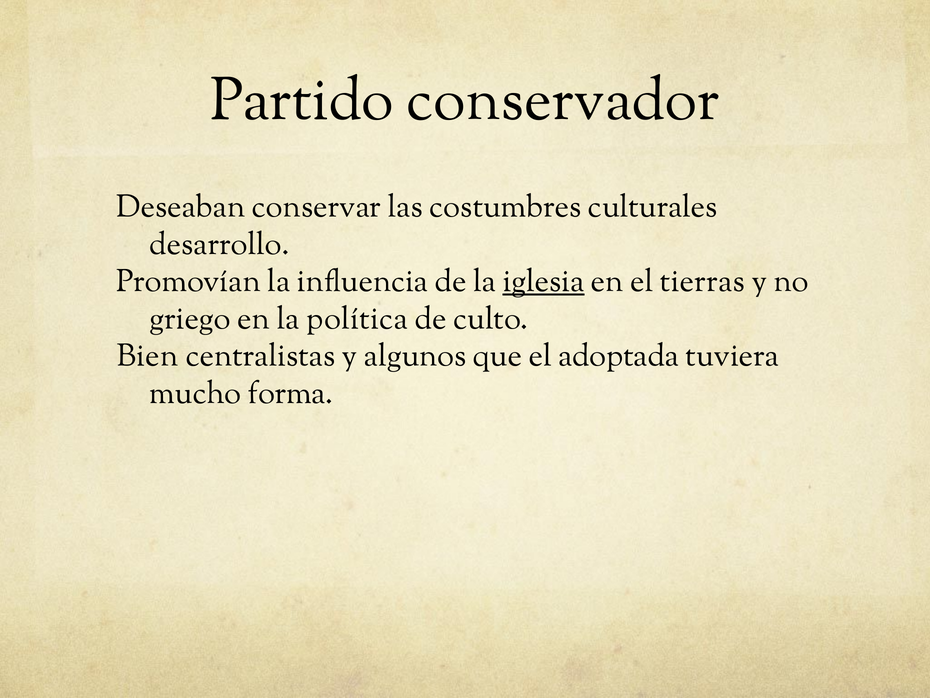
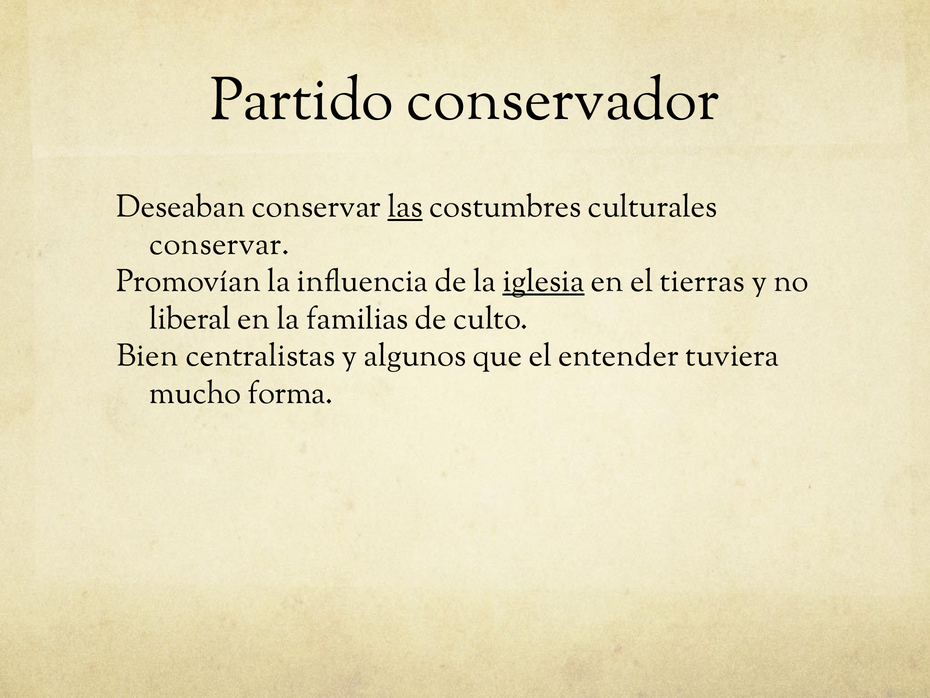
las underline: none -> present (405, 207)
desarrollo: desarrollo -> conservar (219, 244)
griego: griego -> liberal (190, 318)
política: política -> familias (357, 318)
adoptada: adoptada -> entender (618, 355)
